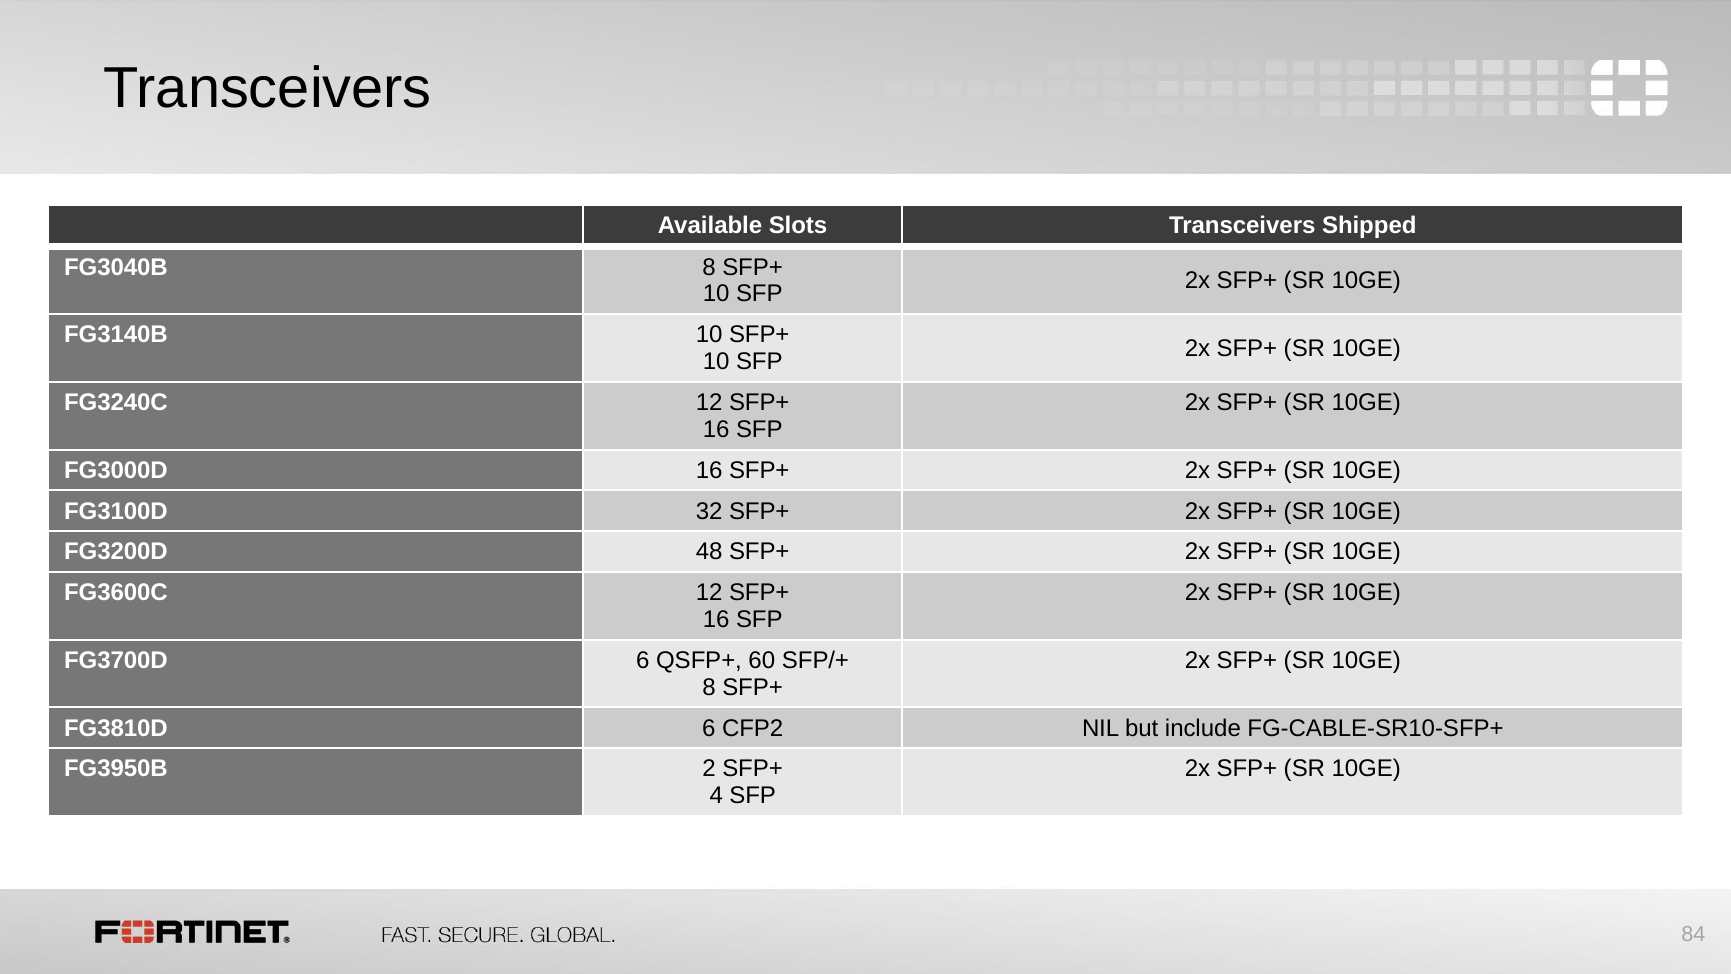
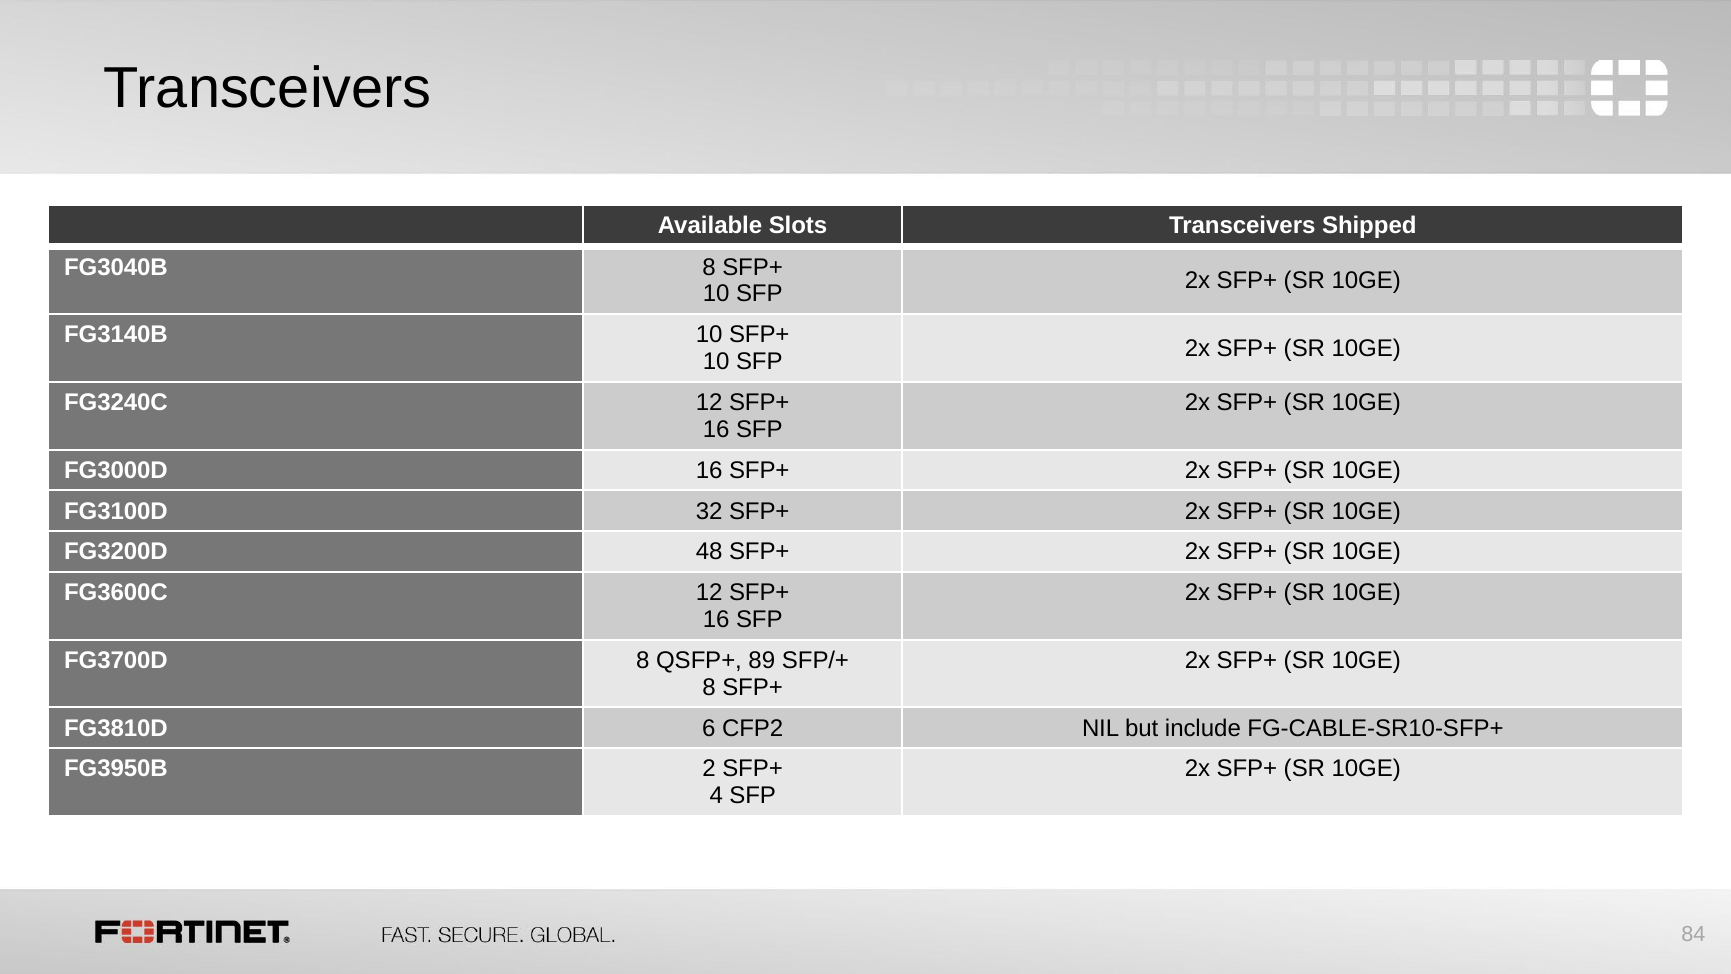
FG3700D 6: 6 -> 8 (643, 660)
60: 60 -> 89 (762, 660)
